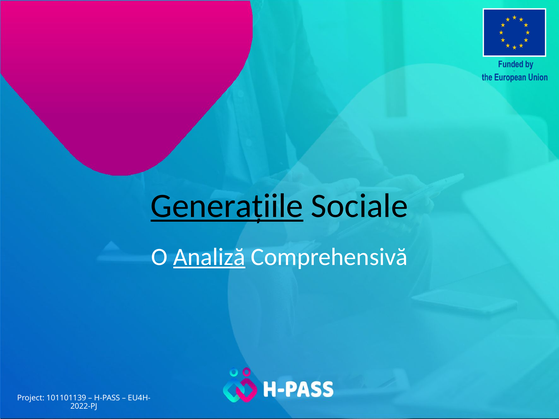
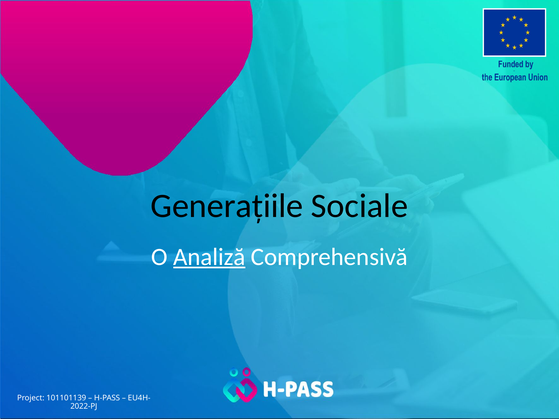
Generațiile underline: present -> none (227, 206)
